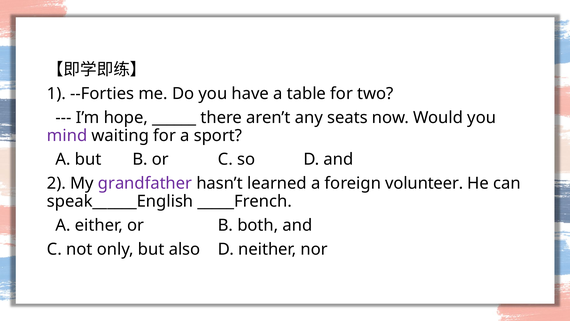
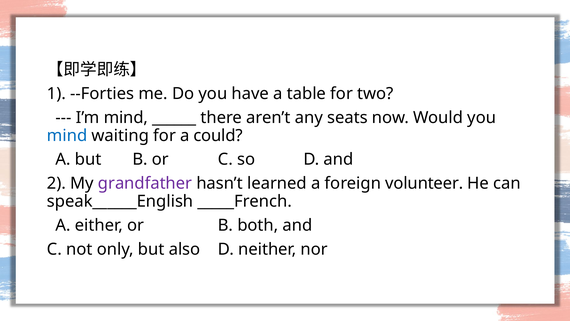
I’m hope: hope -> mind (126, 117)
mind colour: purple -> blue (67, 135)
sport: sport -> could (218, 135)
